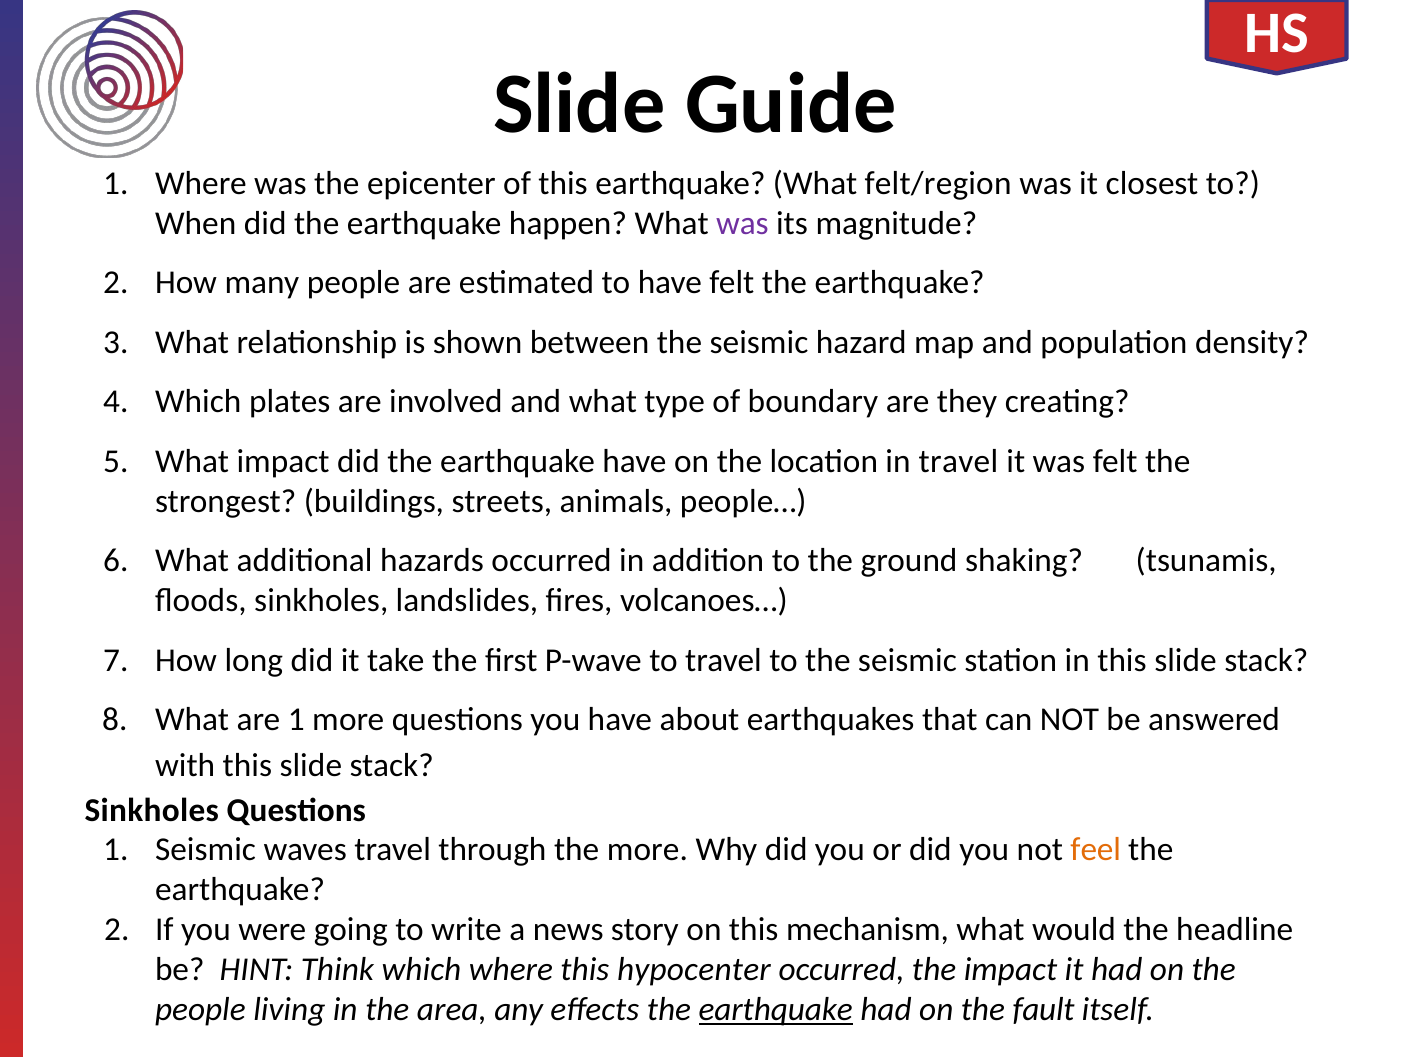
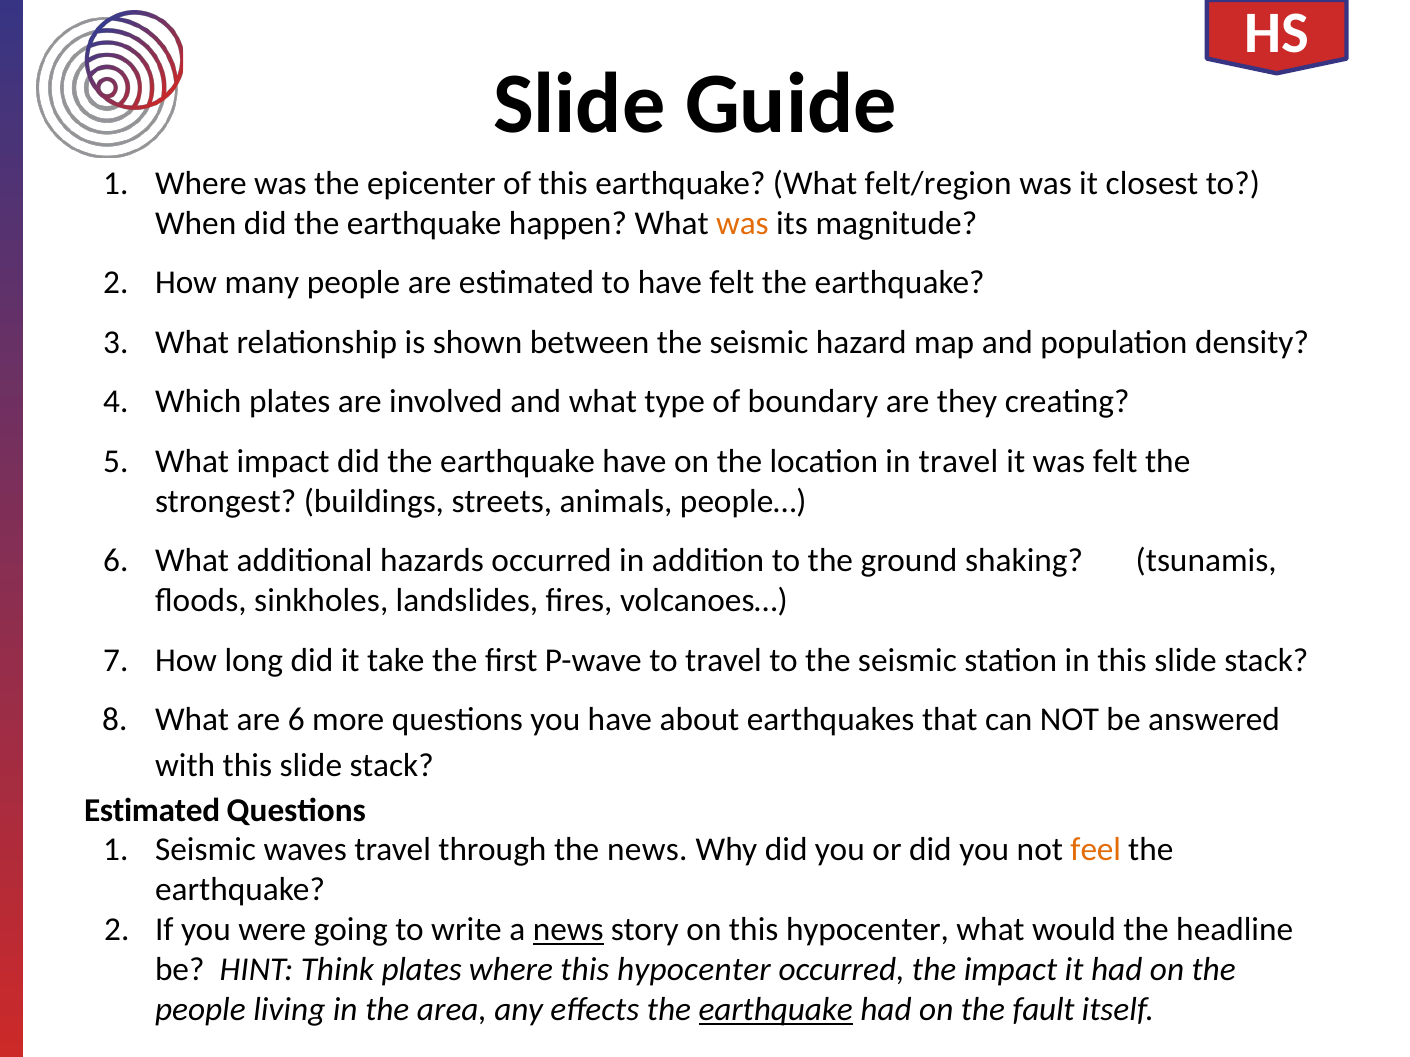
was colour: purple -> orange (742, 223)
are 1: 1 -> 6 (296, 720)
Sinkholes: Sinkholes -> Estimated (152, 810)
the more: more -> news (647, 850)
news underline: none -> present (568, 930)
on this mechanism: mechanism -> hypocenter (867, 930)
Think which: which -> plates (422, 970)
